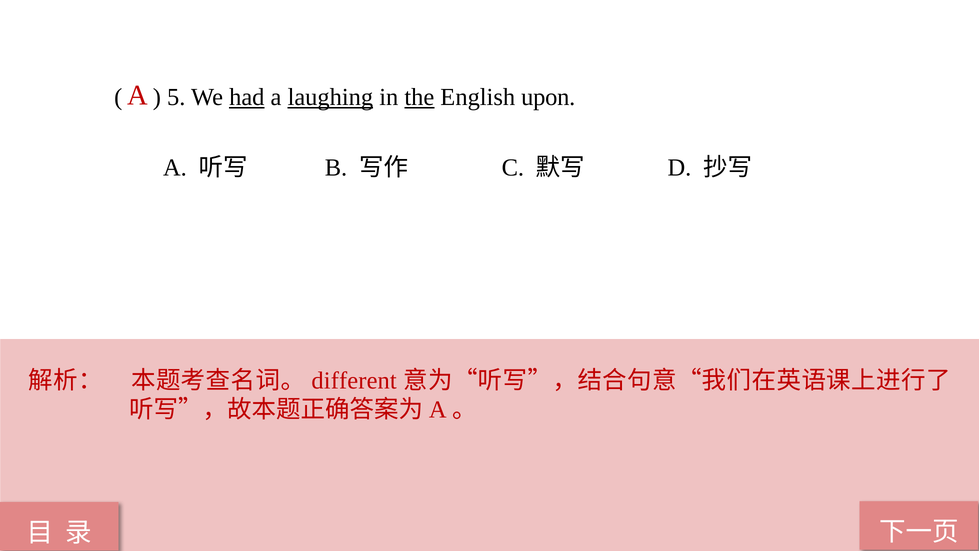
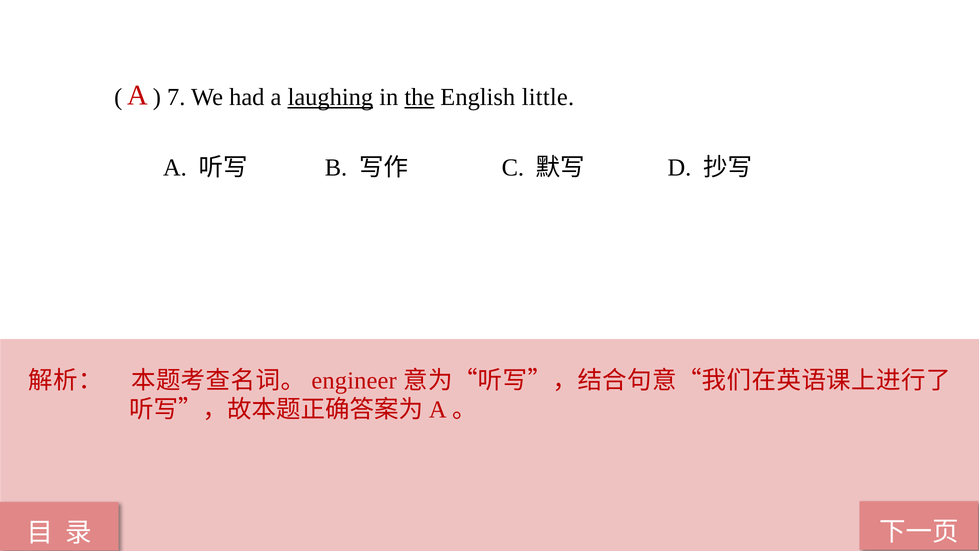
5: 5 -> 7 (176, 97)
had underline: present -> none (247, 97)
upon: upon -> little (548, 97)
different: different -> engineer (354, 380)
